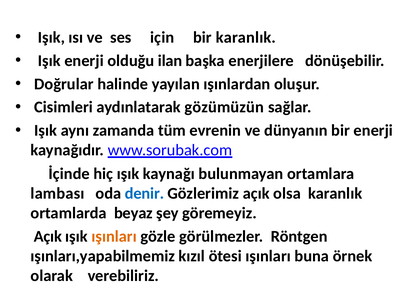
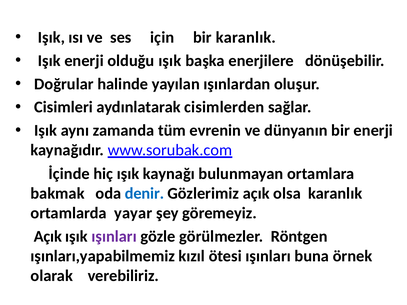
olduğu ilan: ilan -> ışık (170, 61)
gözümüzün: gözümüzün -> cisimlerden (224, 107)
lambası: lambası -> bakmak (58, 194)
beyaz: beyaz -> yayar (133, 213)
ışınları colour: orange -> purple (114, 237)
